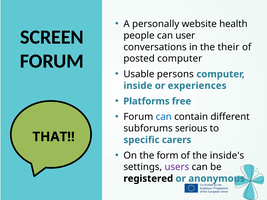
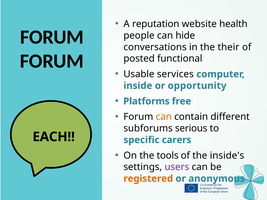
personally: personally -> reputation (156, 24)
SCREEN: SCREEN -> FORUM (52, 37)
user: user -> hide (185, 36)
posted computer: computer -> functional (180, 59)
persons: persons -> services (175, 74)
experiences: experiences -> opportunity (197, 86)
can colour: blue -> orange (164, 117)
THAT: THAT -> EACH (54, 137)
form: form -> tools (168, 156)
registered colour: black -> orange (148, 179)
